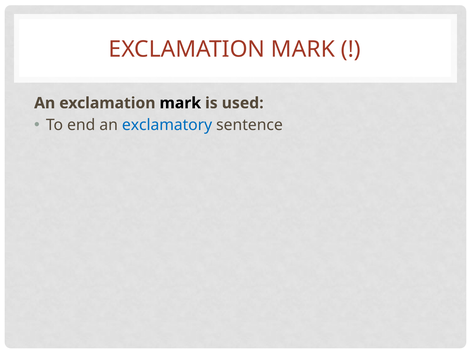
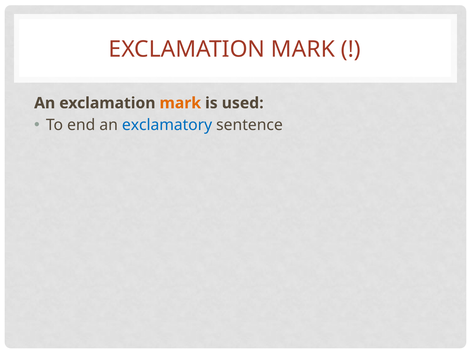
mark colour: black -> orange (180, 103)
